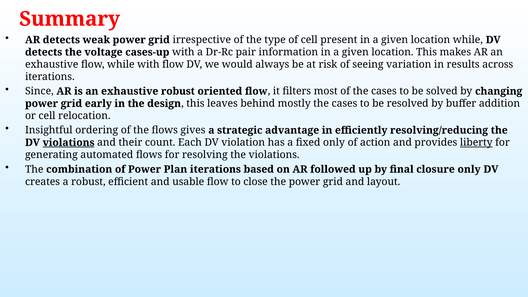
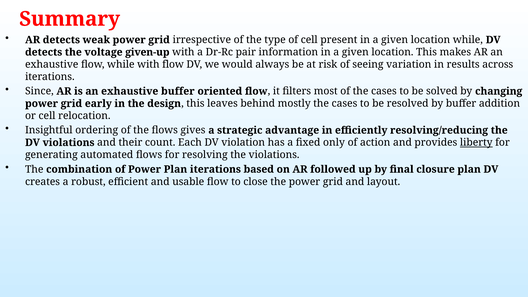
cases-up: cases-up -> given-up (147, 52)
exhaustive robust: robust -> buffer (178, 91)
violations underline: present -> none (69, 143)
closure only: only -> plan (469, 169)
